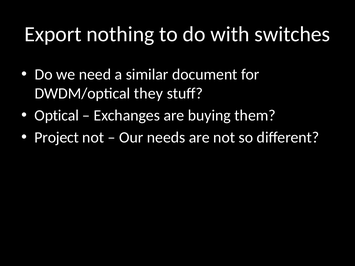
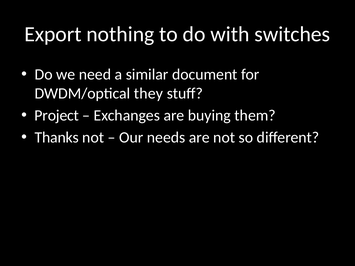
Optical: Optical -> Project (57, 116)
Project: Project -> Thanks (57, 138)
